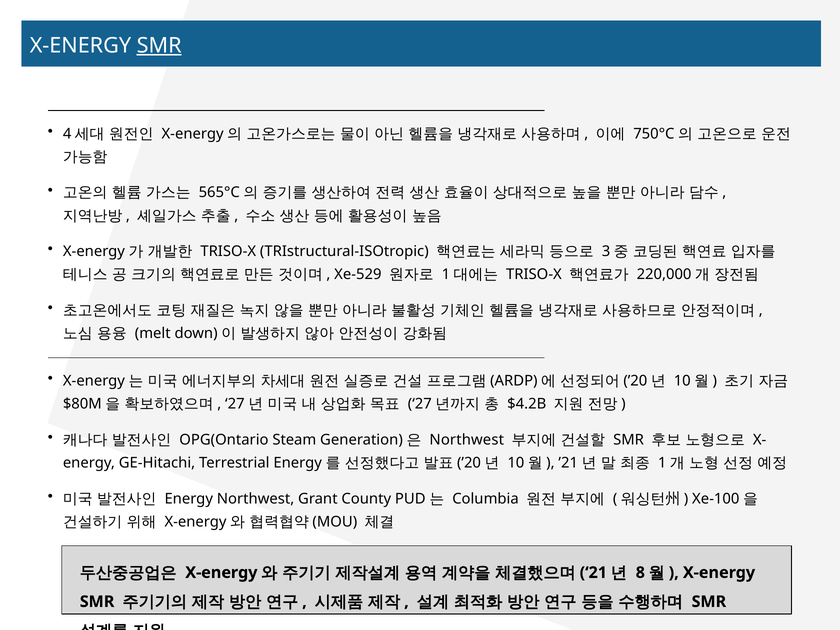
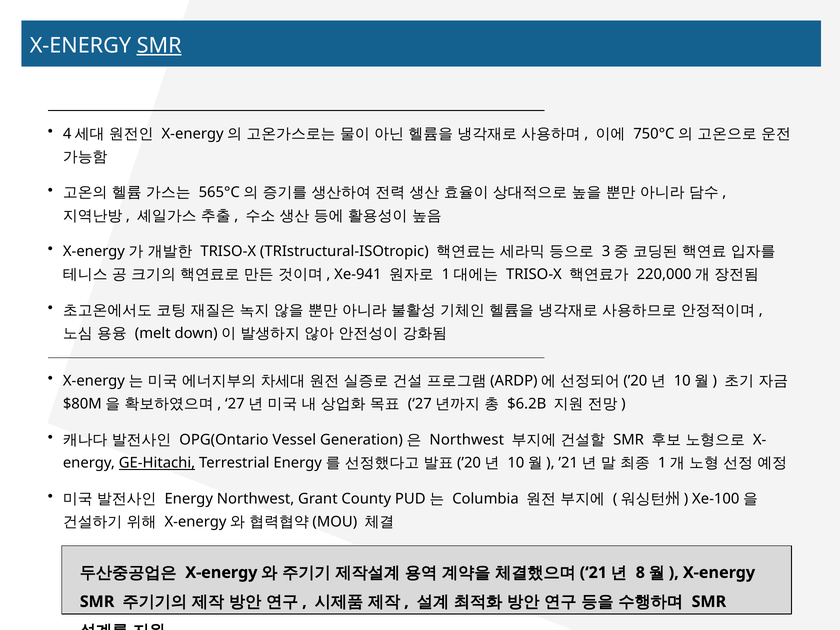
Xe-529: Xe-529 -> Xe-941 (358, 275)
$4.2B: $4.2B -> $6.2B (527, 404)
Steam: Steam -> Vessel (294, 440)
GE-Hitachi underline: none -> present (157, 463)
